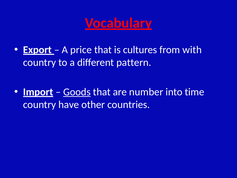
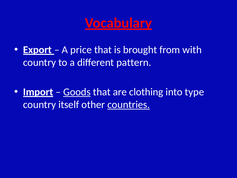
cultures: cultures -> brought (140, 50)
number: number -> clothing (146, 92)
time: time -> type (194, 92)
have: have -> itself (69, 105)
countries underline: none -> present (129, 105)
